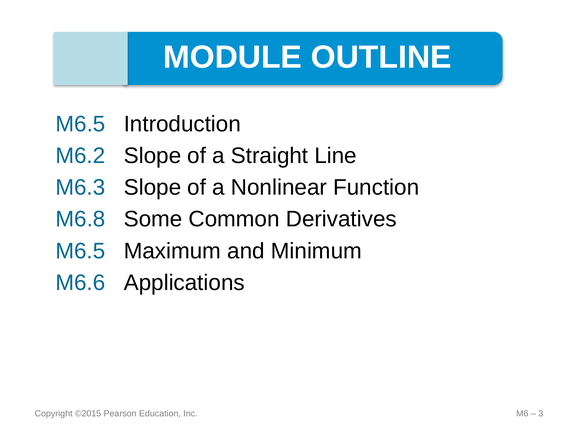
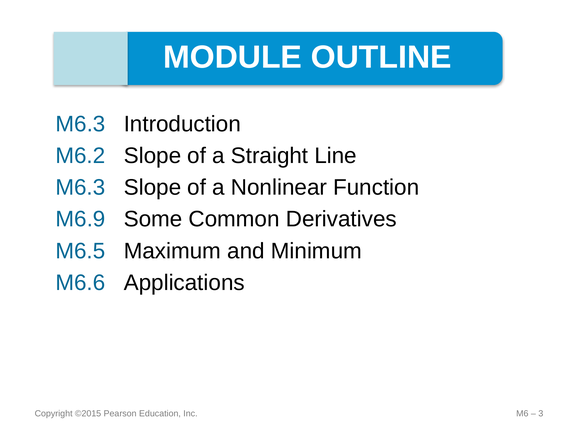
M6.5: M6.5 -> M6.3 (80, 124)
M6.8: M6.8 -> M6.9 (80, 220)
